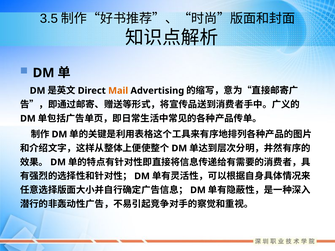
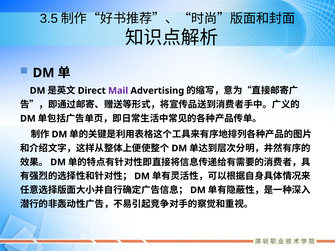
Mail colour: orange -> purple (118, 91)
